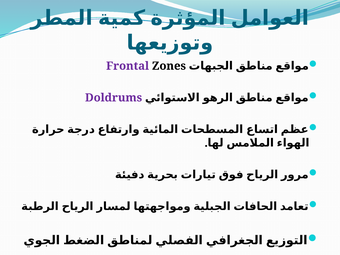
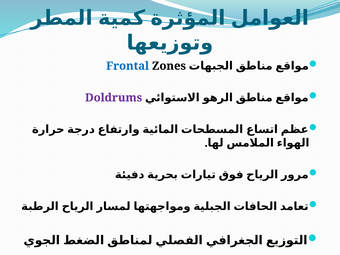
Frontal colour: purple -> blue (128, 66)
